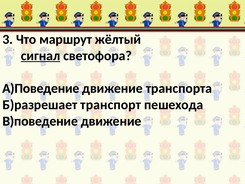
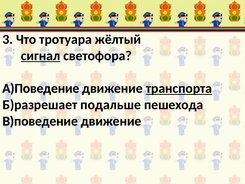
маршрут: маршрут -> тротуара (66, 39)
транспорта underline: none -> present (179, 88)
транспорт: транспорт -> подальше (111, 105)
